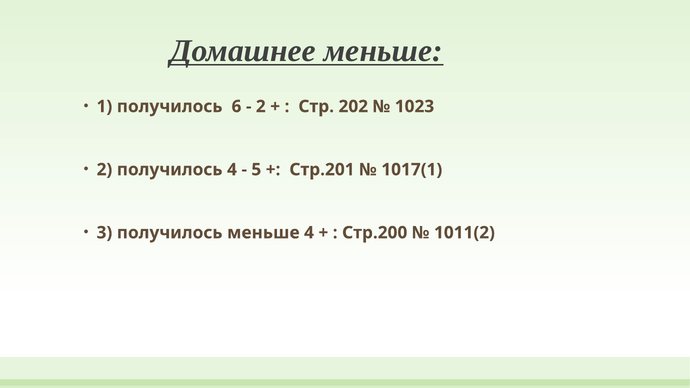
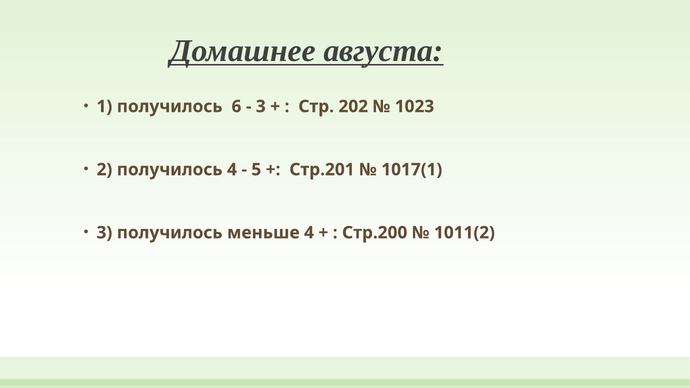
Домашнее меньше: меньше -> августа (383, 51)
2: 2 -> 3 (261, 107)
